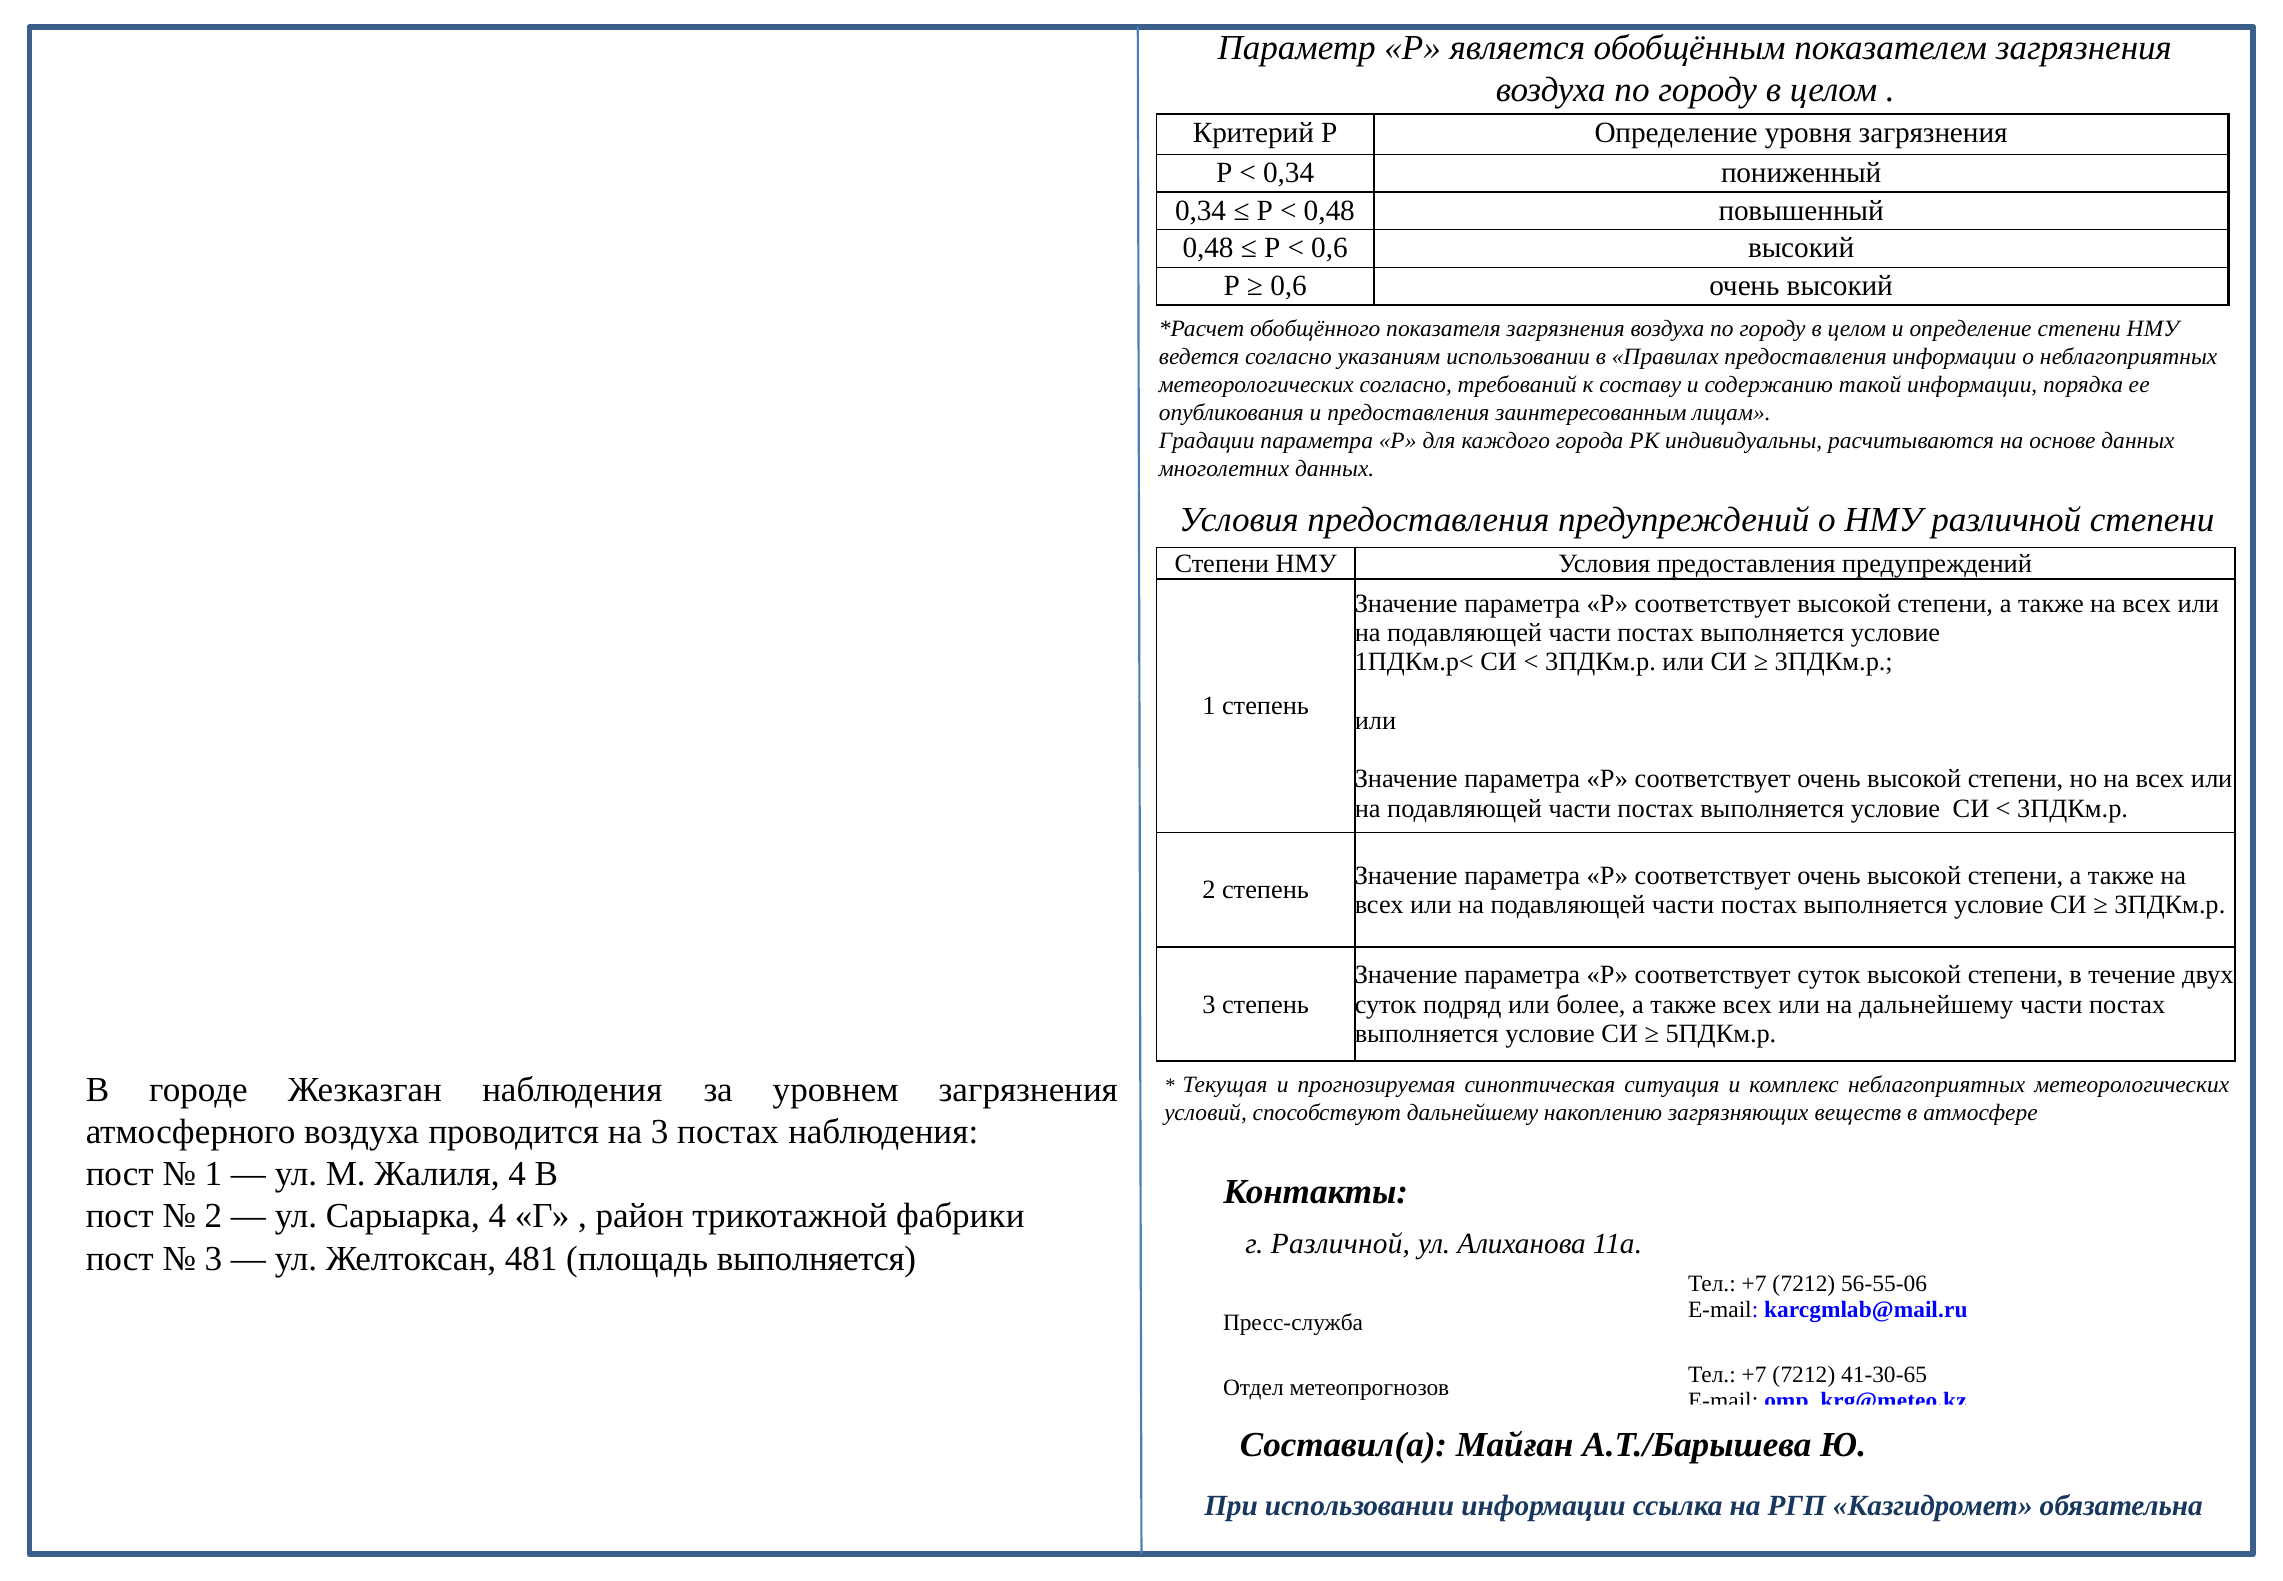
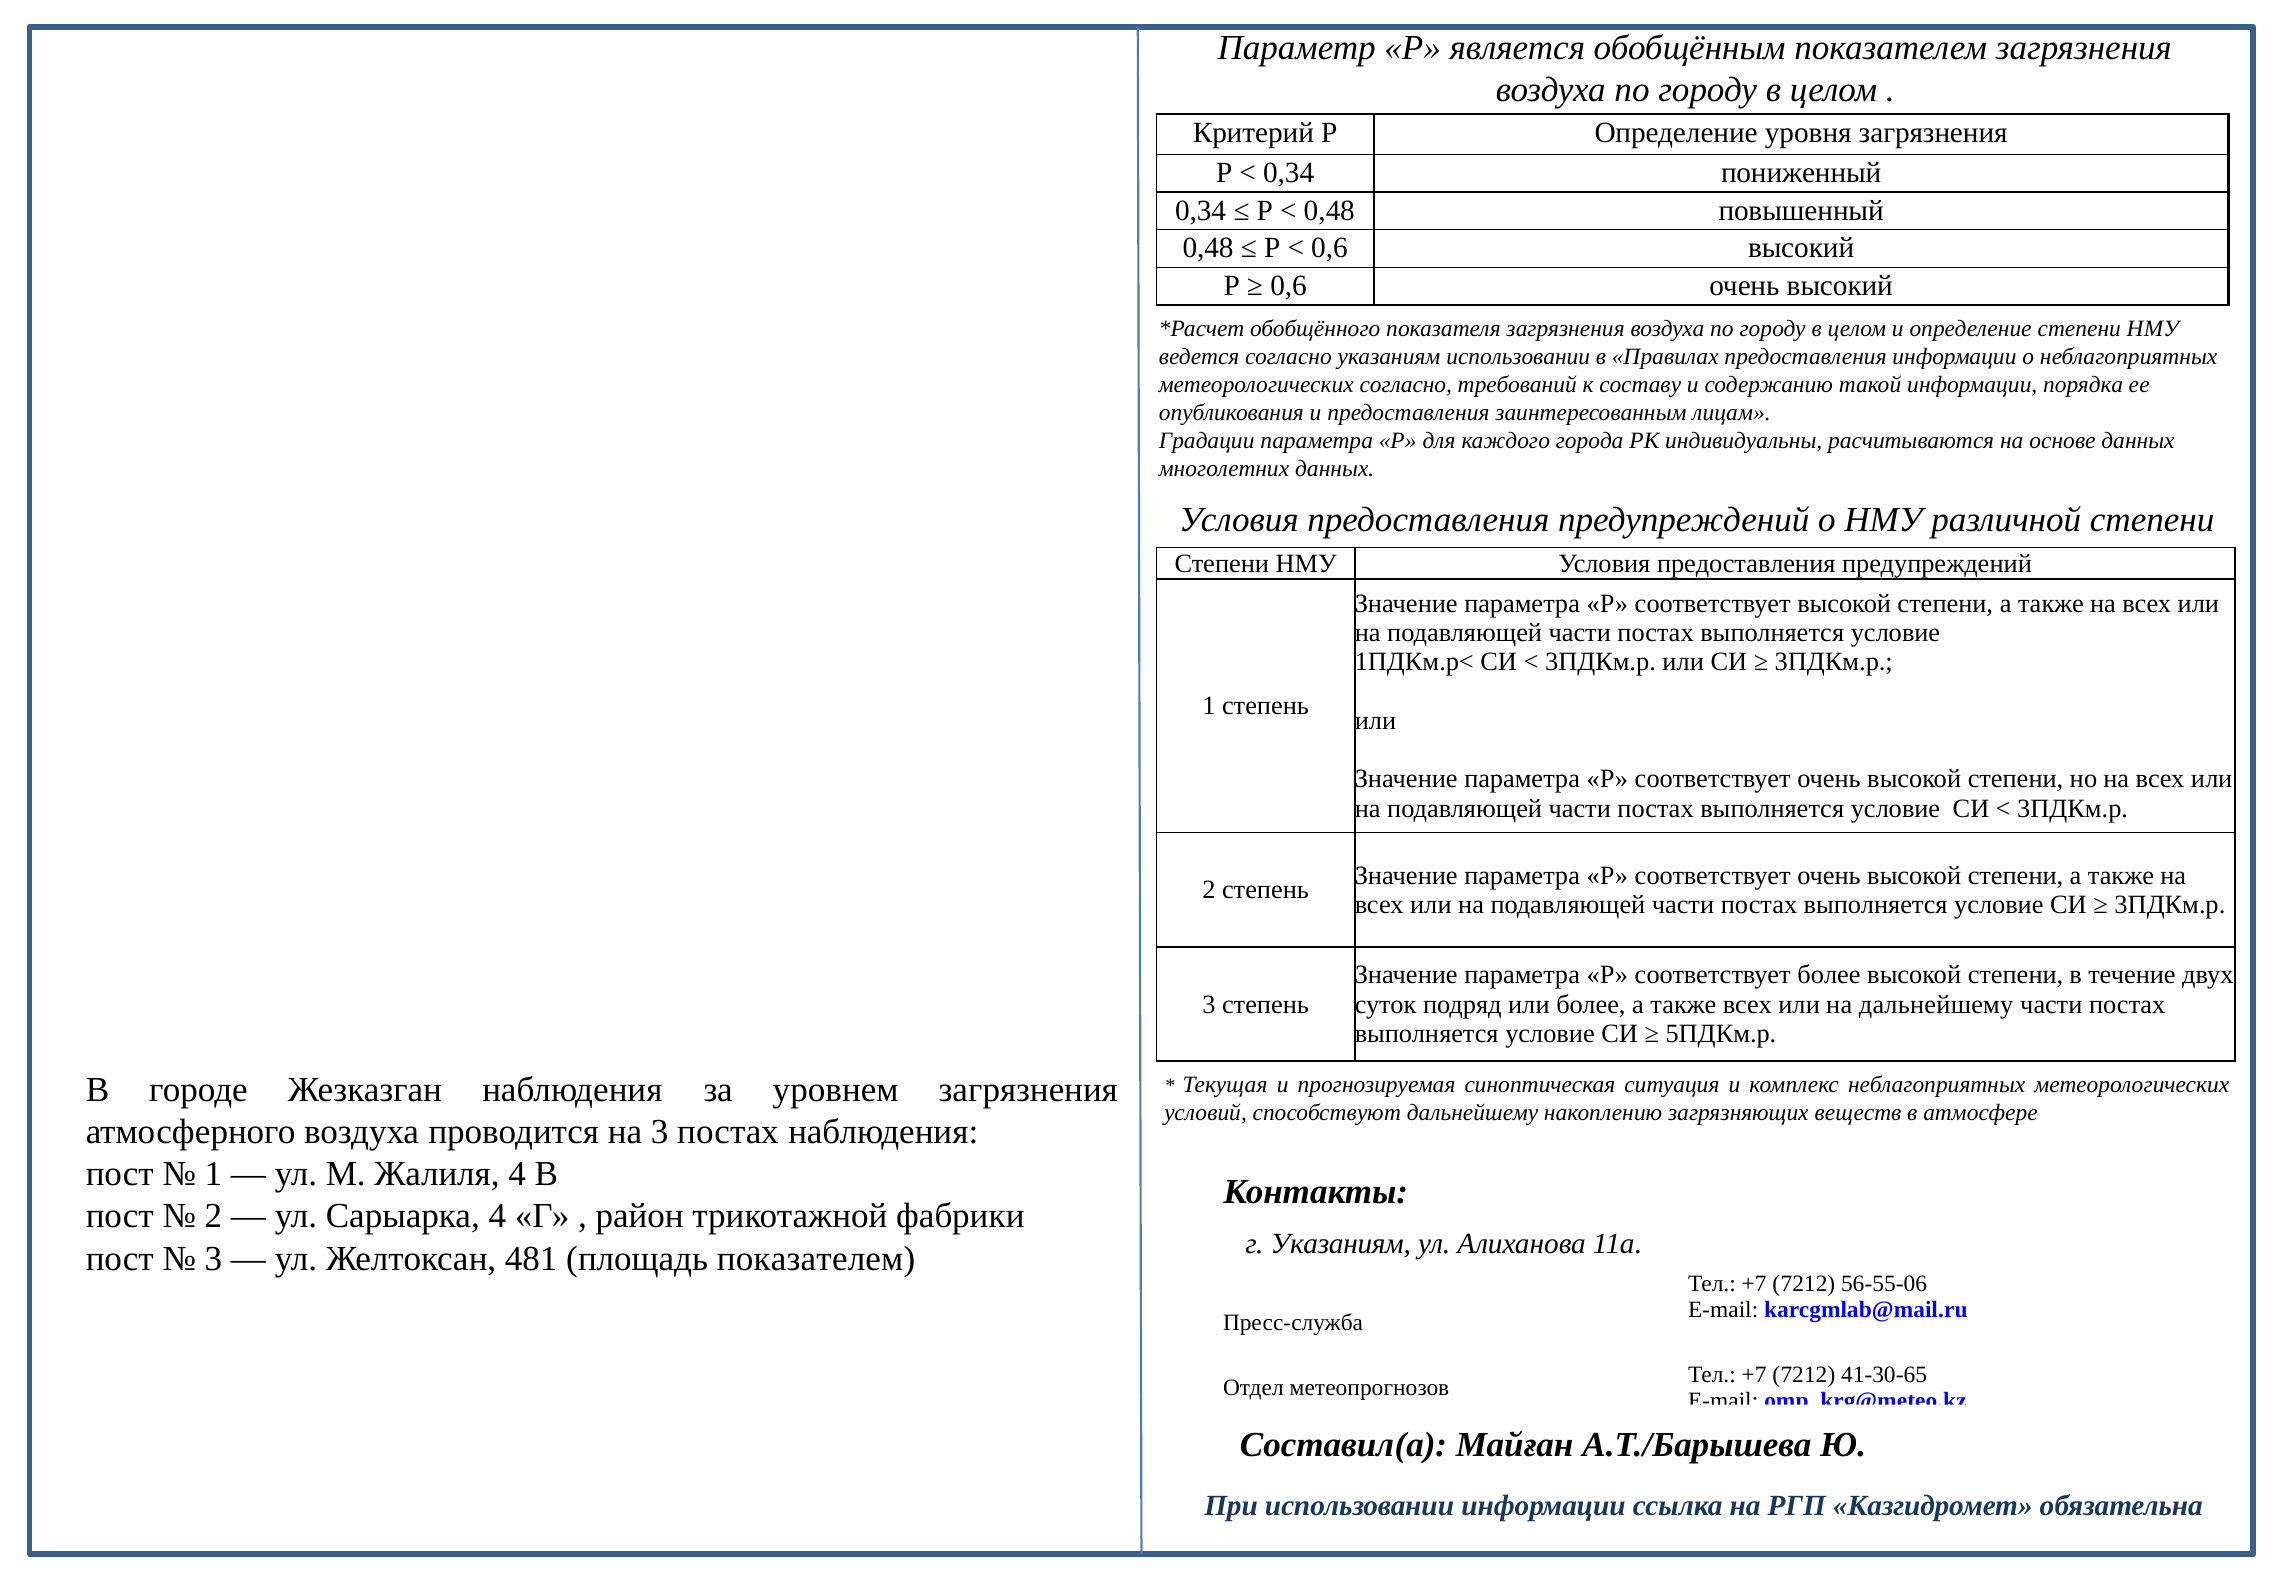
соответствует суток: суток -> более (1829, 975)
г Различной: Различной -> Указаниям (1341, 1244)
площадь выполняется: выполняется -> показателем (816, 1258)
